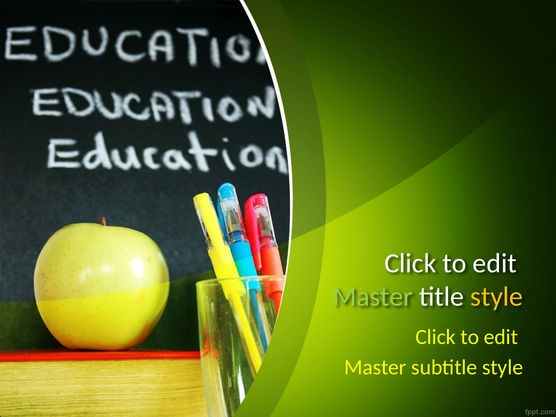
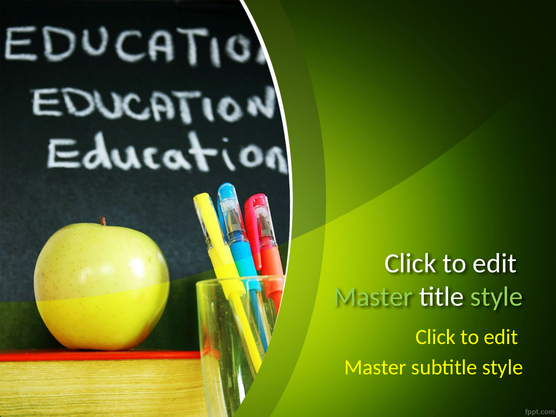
style colour: yellow -> light green (497, 297)
